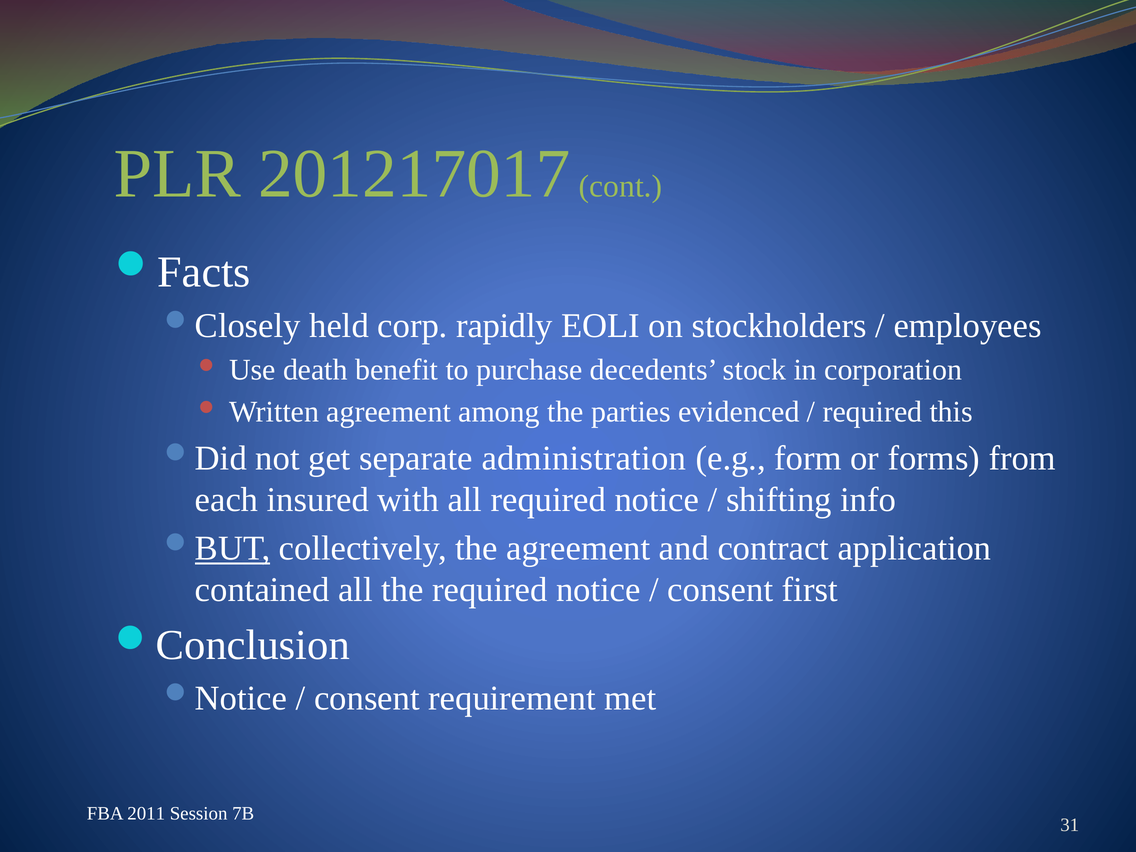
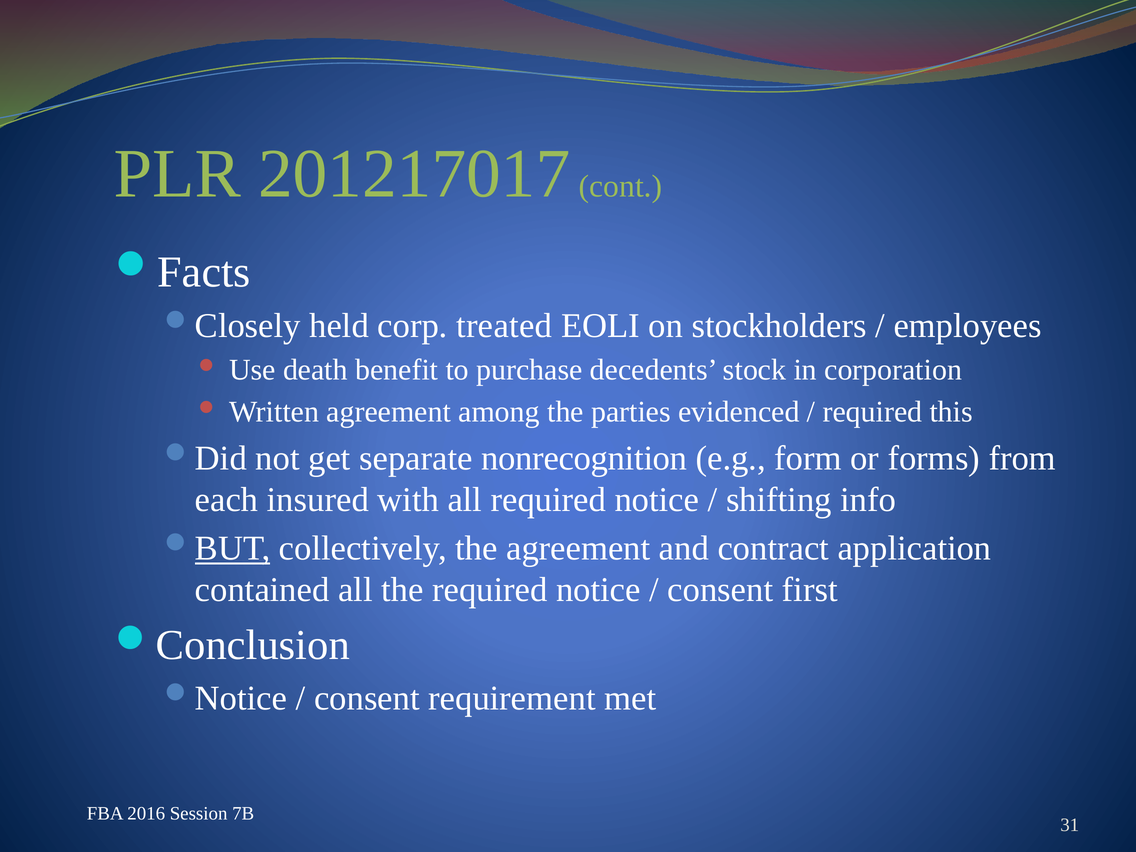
rapidly: rapidly -> treated (504, 326)
administration: administration -> nonrecognition (584, 458)
2011: 2011 -> 2016 (146, 813)
